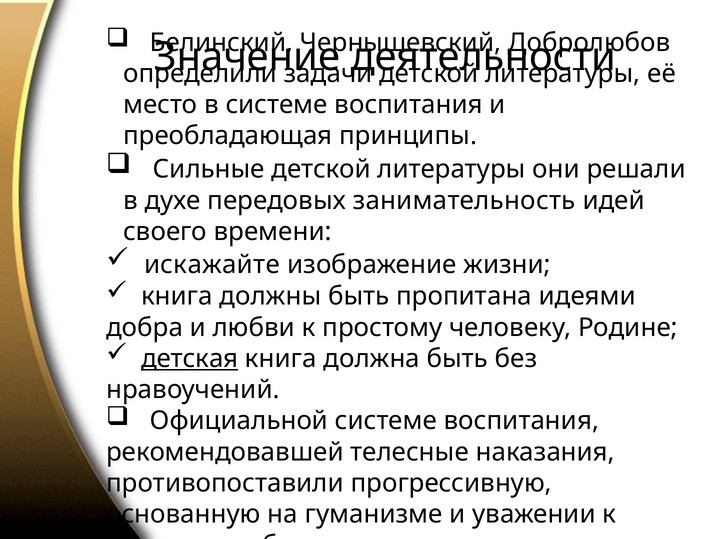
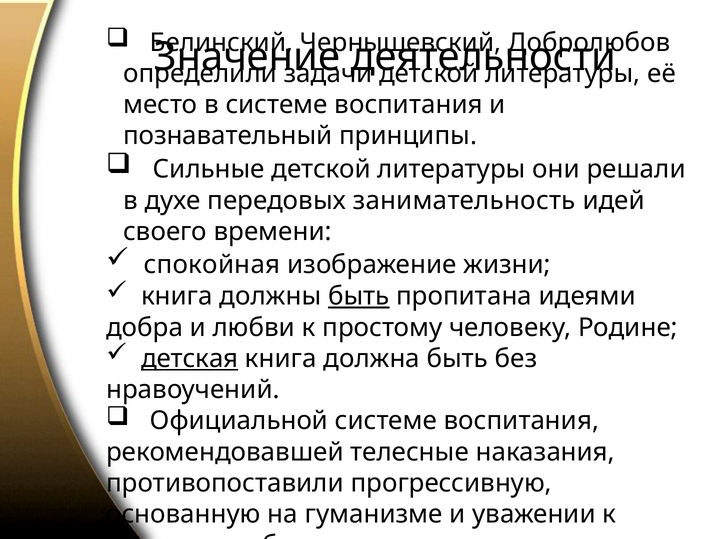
преобладающая: преобладающая -> познавательный (228, 136)
искажайте: искажайте -> спокойная (212, 265)
быть underline: none -> present (359, 296)
